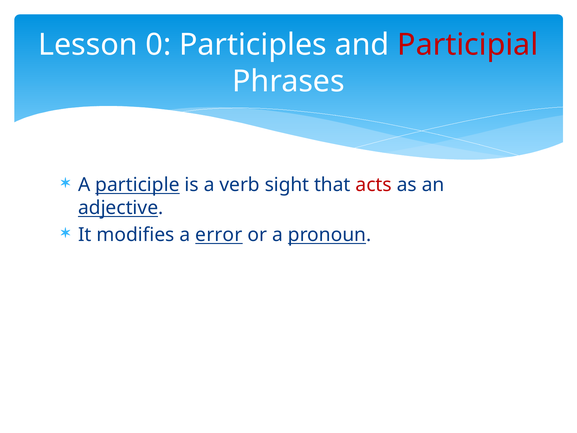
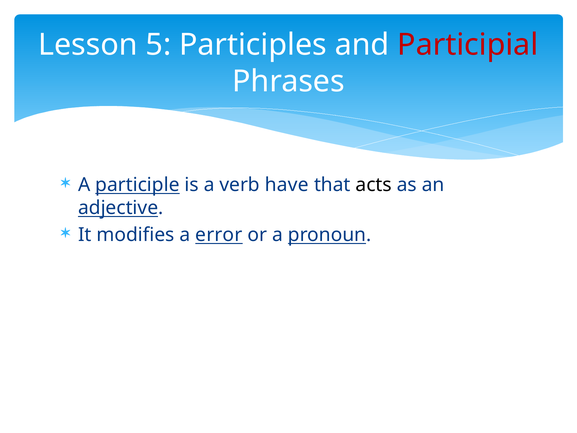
0: 0 -> 5 (158, 45)
sight: sight -> have (287, 185)
acts colour: red -> black (374, 185)
